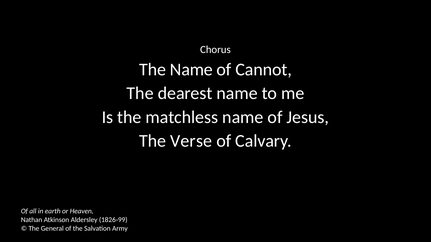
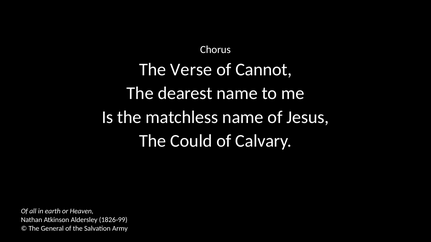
The Name: Name -> Verse (191, 70)
Verse: Verse -> Could (191, 141)
